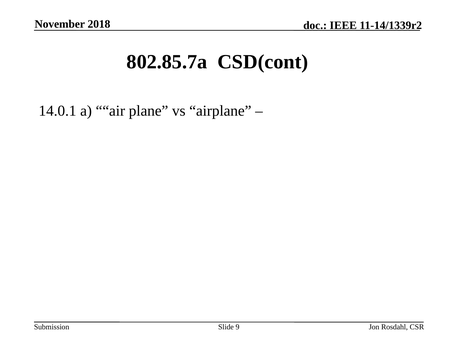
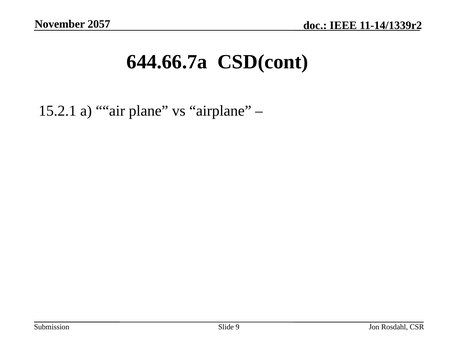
2018: 2018 -> 2057 (99, 24)
802.85.7a: 802.85.7a -> 644.66.7a (167, 62)
14.0.1: 14.0.1 -> 15.2.1 (58, 111)
